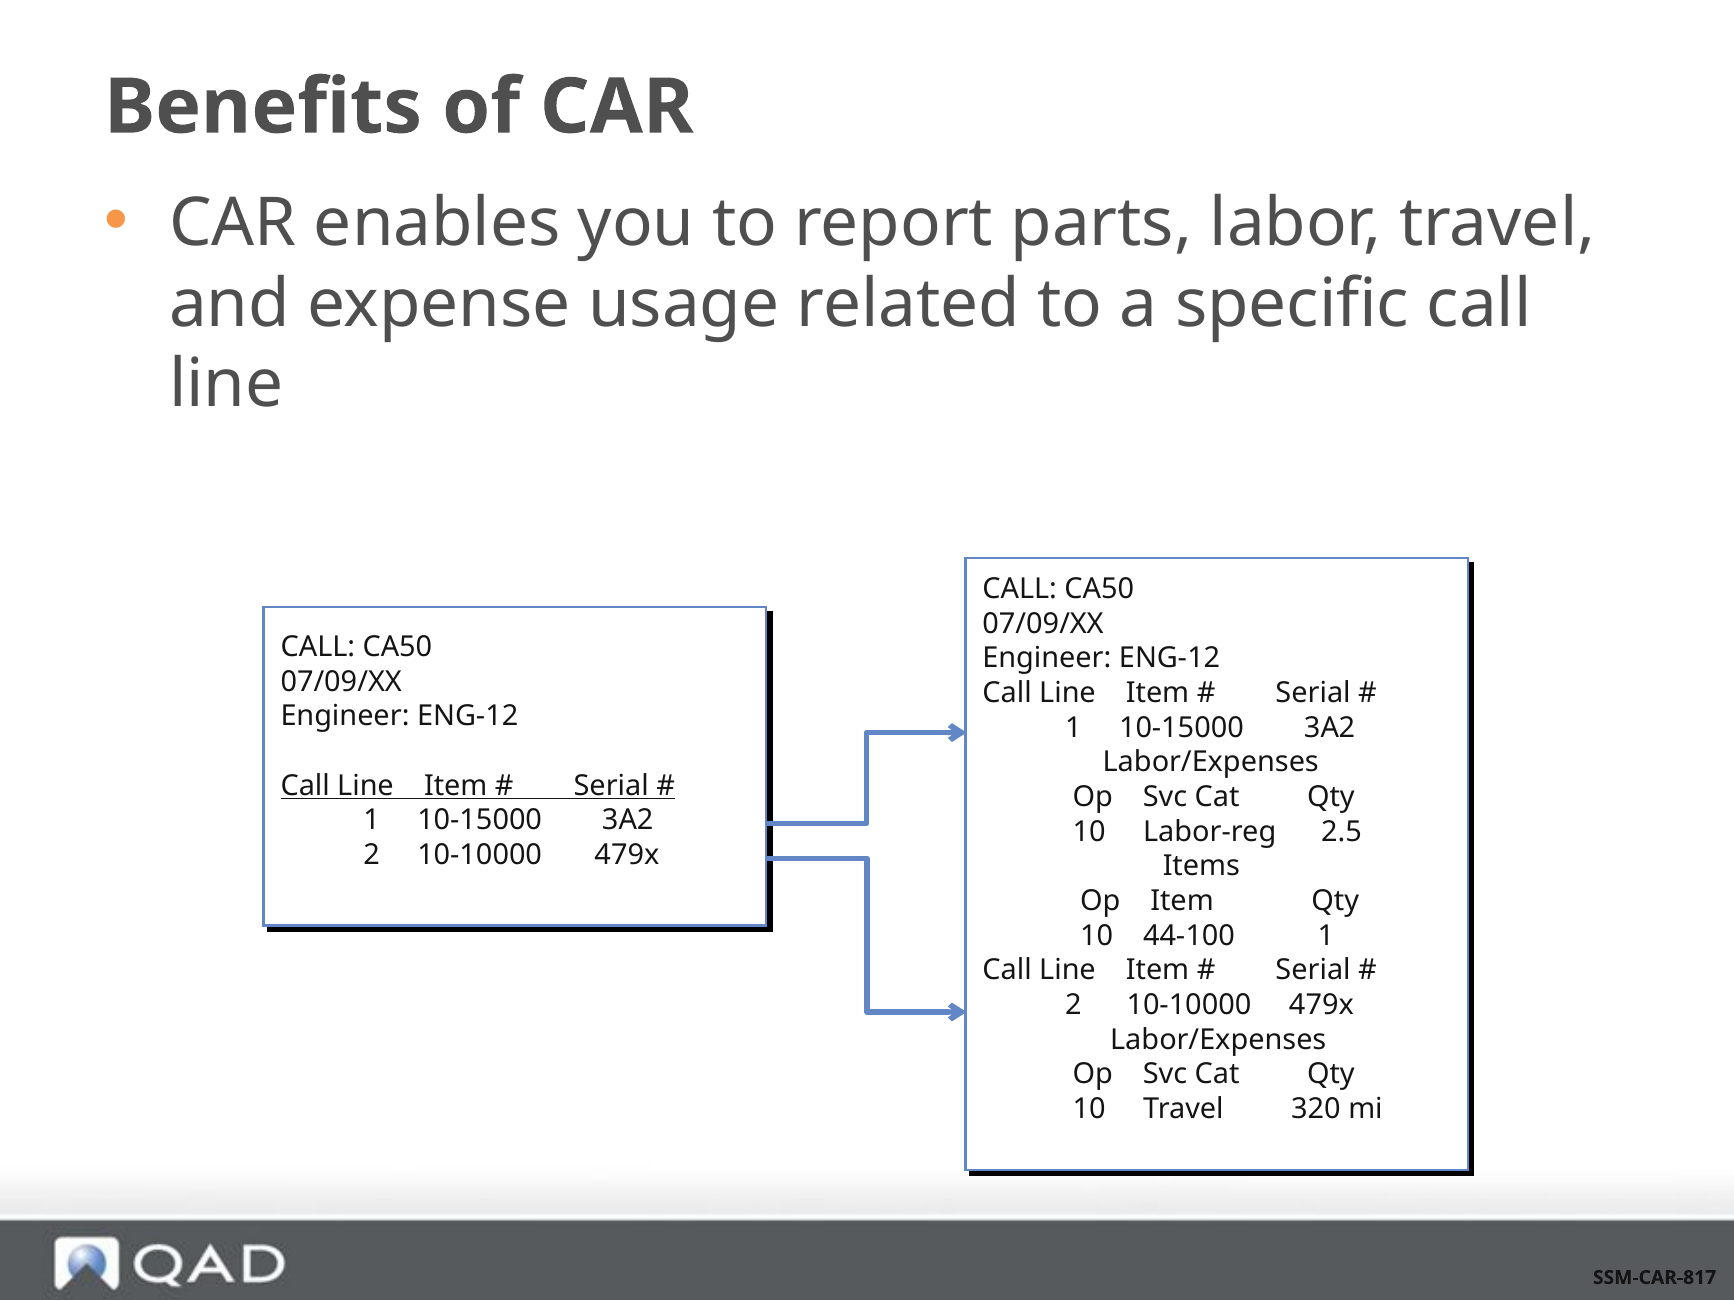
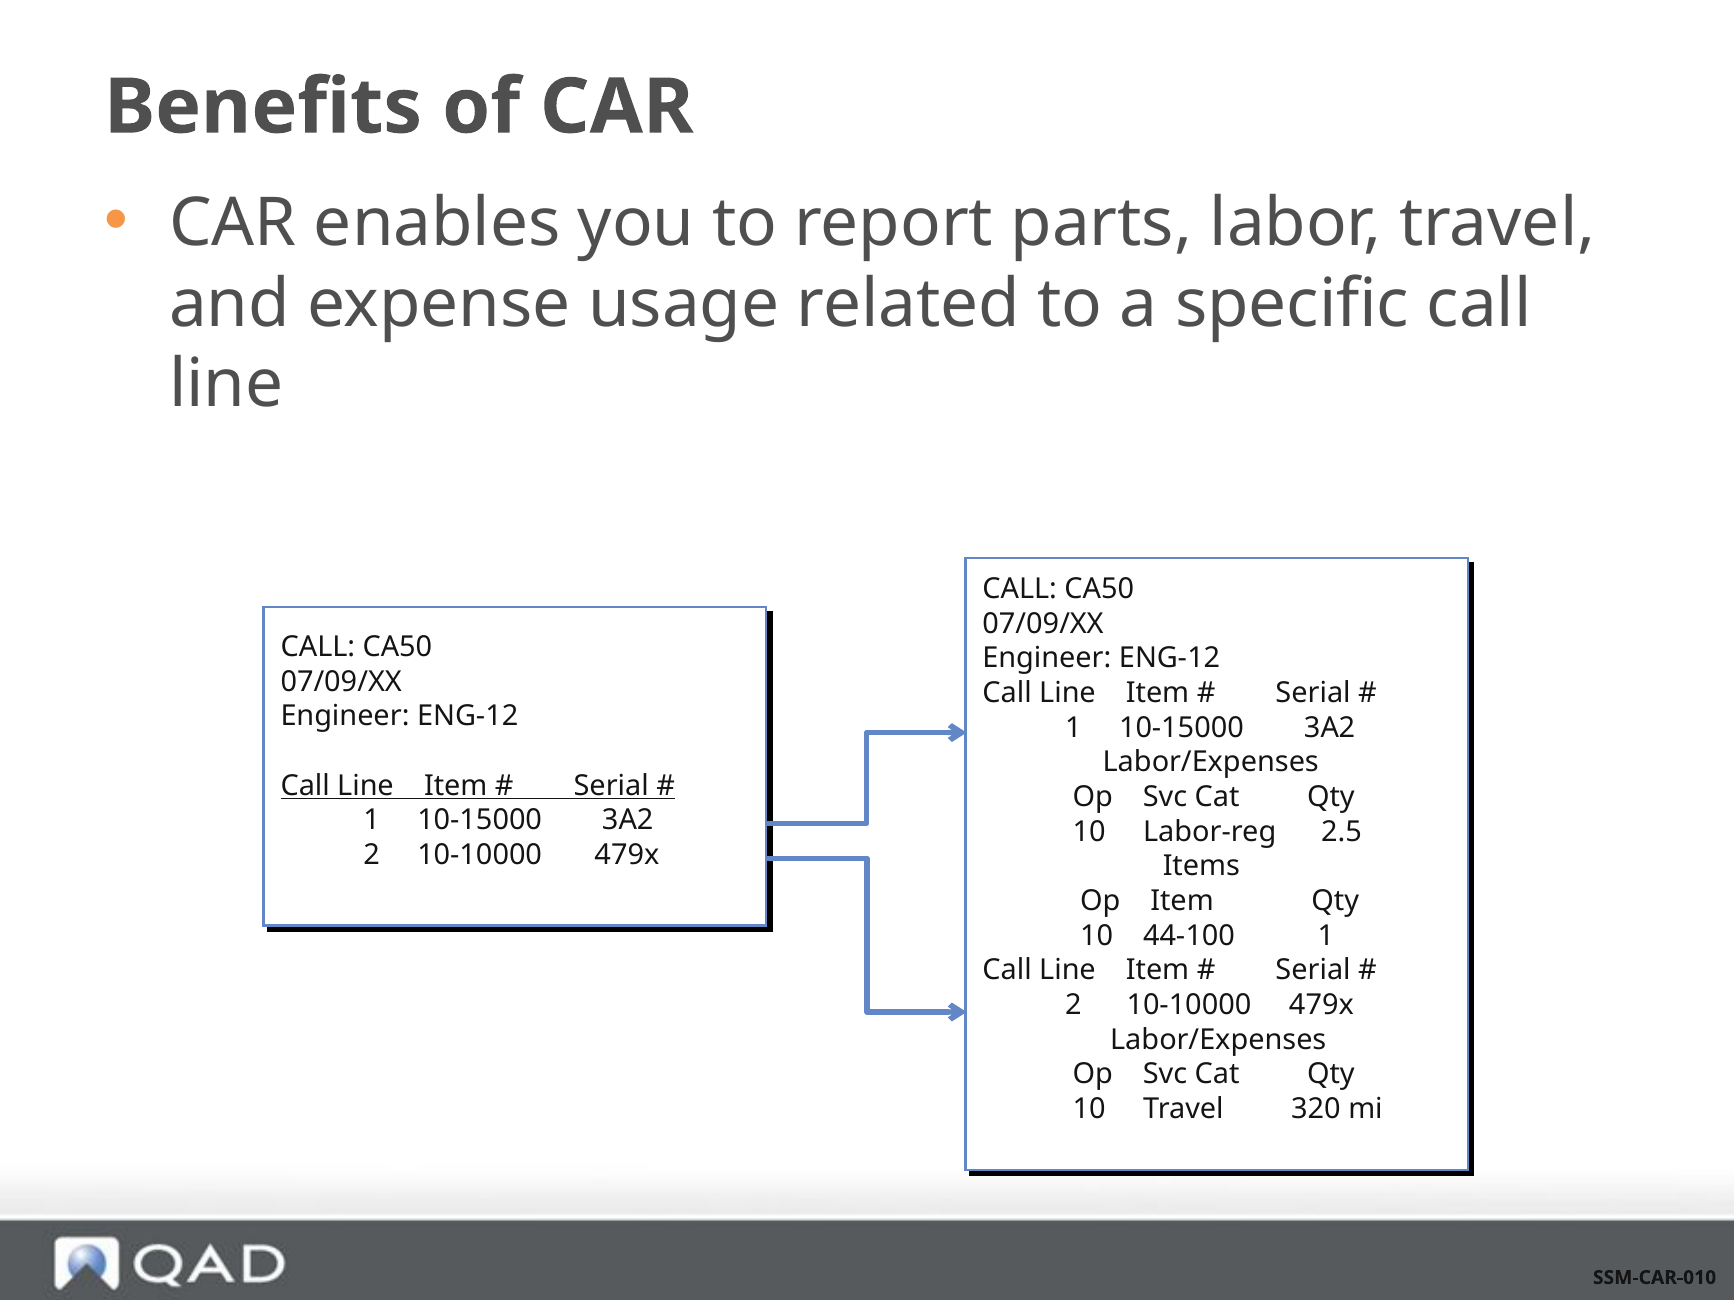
SSM-CAR-817: SSM-CAR-817 -> SSM-CAR-010 (1655, 1278)
